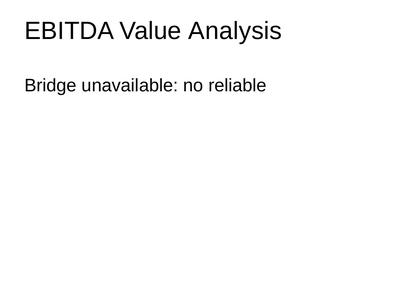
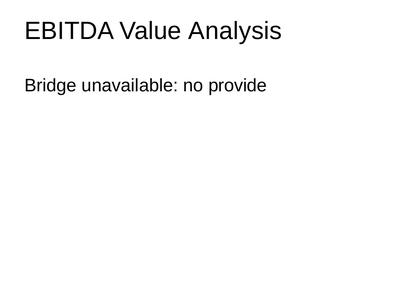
reliable: reliable -> provide (238, 85)
